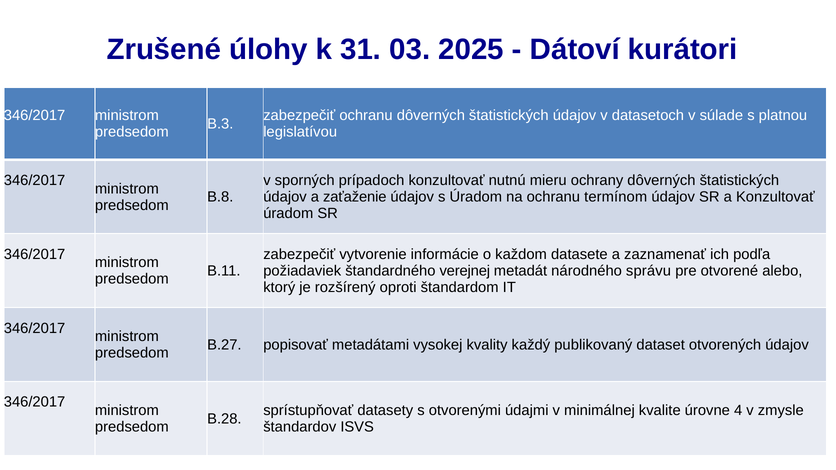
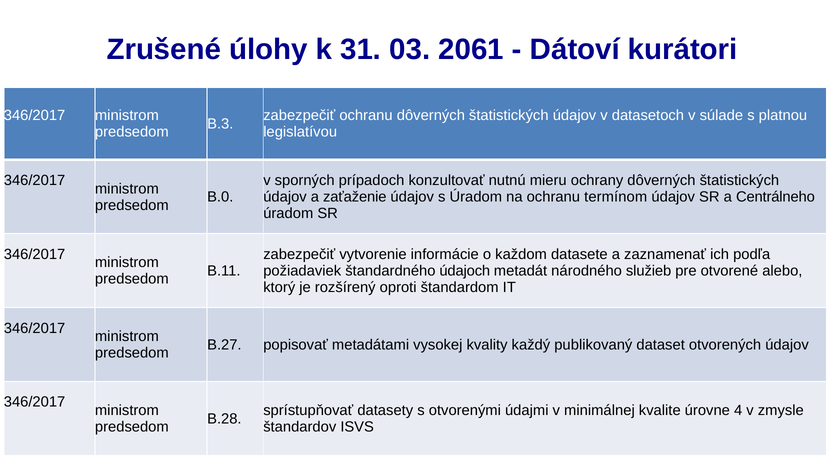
2025: 2025 -> 2061 (471, 50)
B.8: B.8 -> B.0 (220, 197)
a Konzultovať: Konzultovať -> Centrálneho (775, 197)
verejnej: verejnej -> údajoch (465, 271)
správu: správu -> služieb (649, 271)
